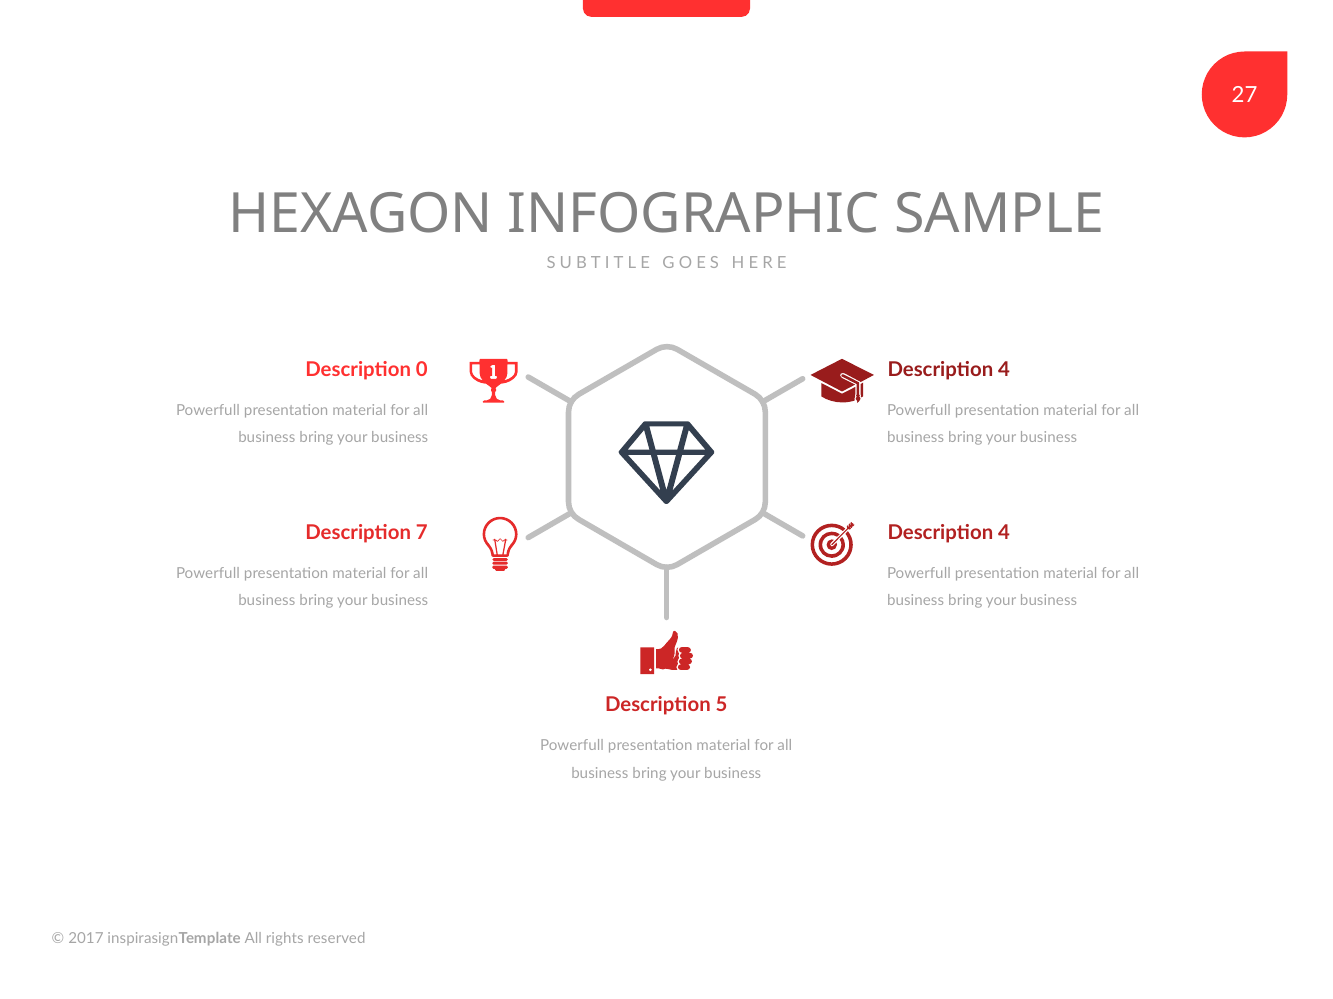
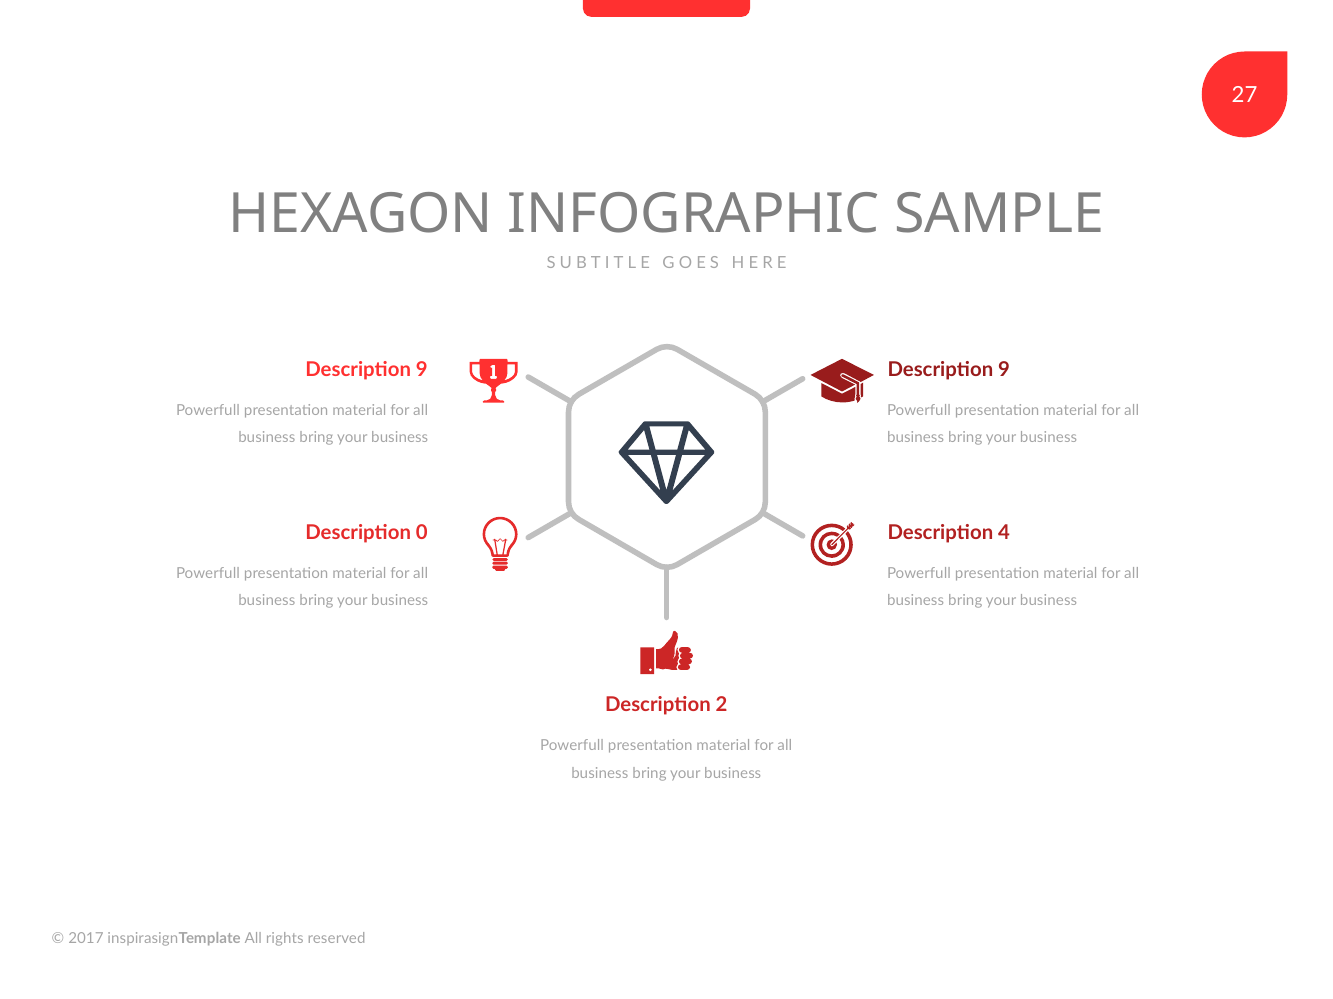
0: 0 -> 9 (422, 370)
4: 4 -> 9 (1004, 370)
7: 7 -> 0 (422, 533)
5: 5 -> 2 (722, 706)
